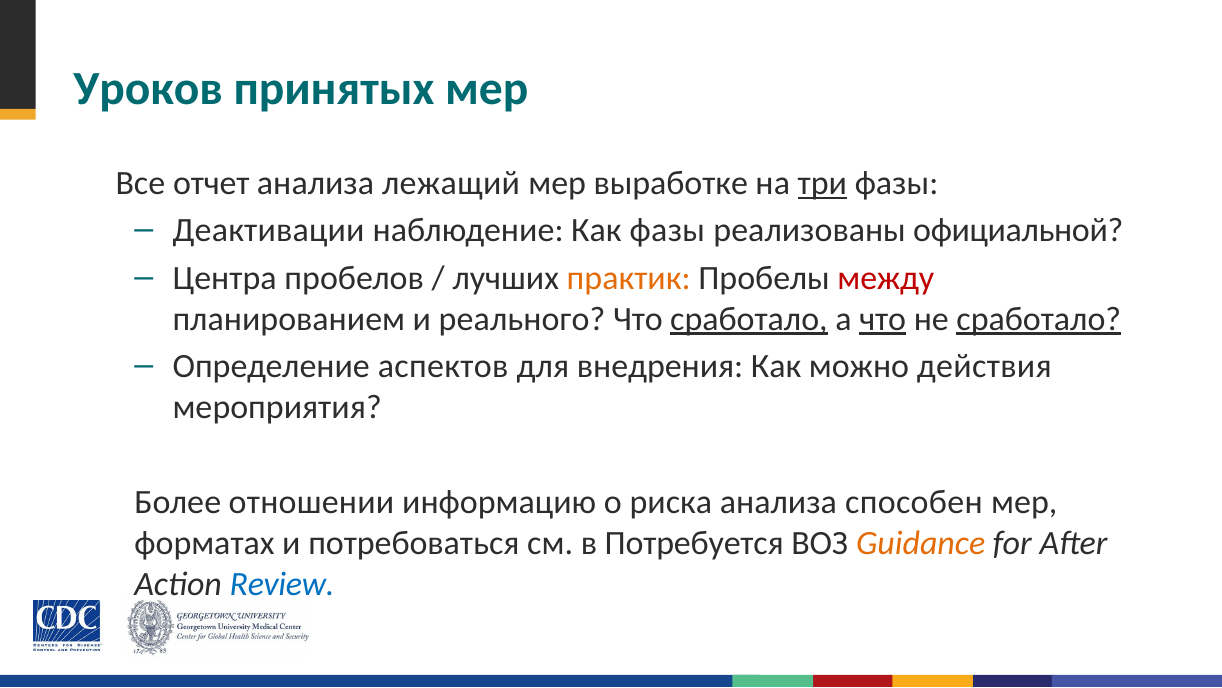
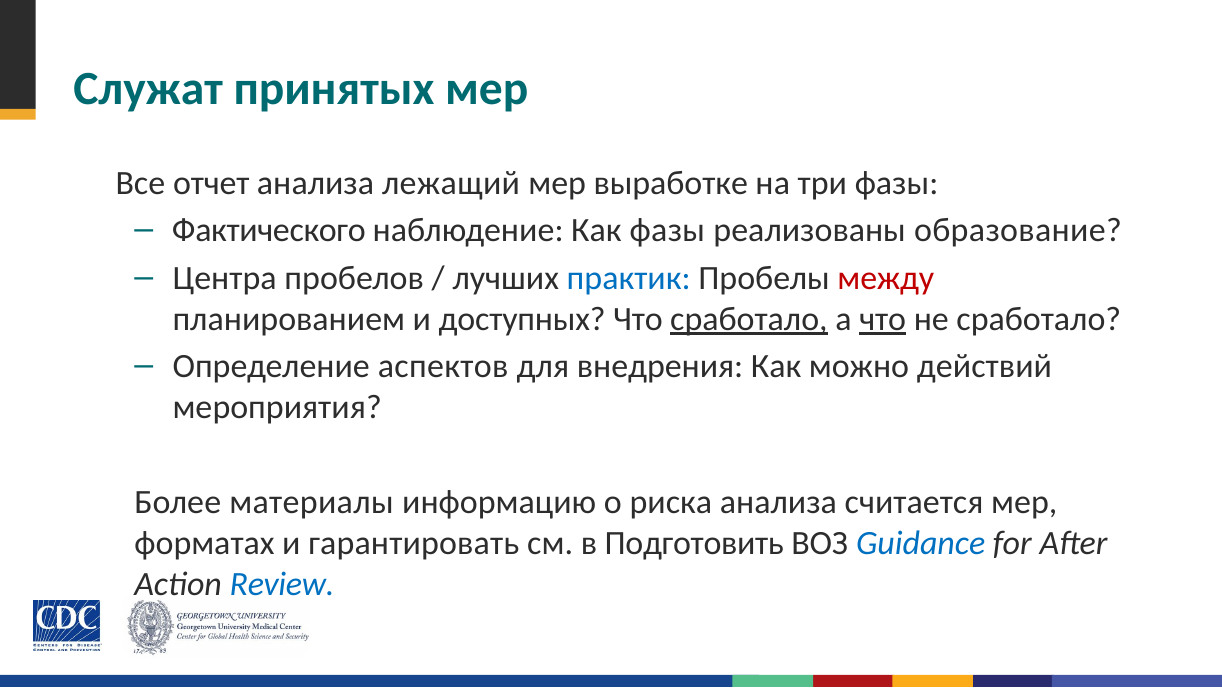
Уроков: Уроков -> Служат (148, 88)
три underline: present -> none (822, 183)
Деактивации: Деактивации -> Фактического (269, 230)
официальной: официальной -> образование (1018, 230)
практик colour: orange -> blue (629, 278)
реального: реального -> доступных (522, 319)
сработало underline: present -> none (1039, 319)
действия: действия -> действий (984, 366)
отношении: отношении -> материалы (311, 502)
способен: способен -> считается (914, 502)
потребоваться: потребоваться -> гарантировать (414, 543)
Потребуется: Потребуется -> Подготовить (694, 543)
Guidance colour: orange -> blue (921, 543)
